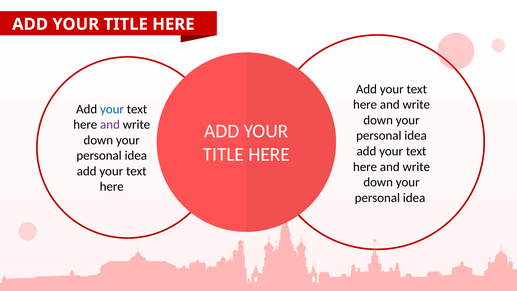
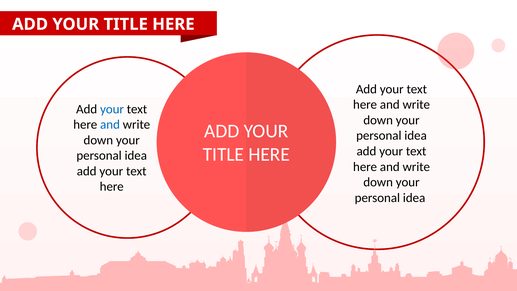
and colour: purple -> blue (110, 125)
